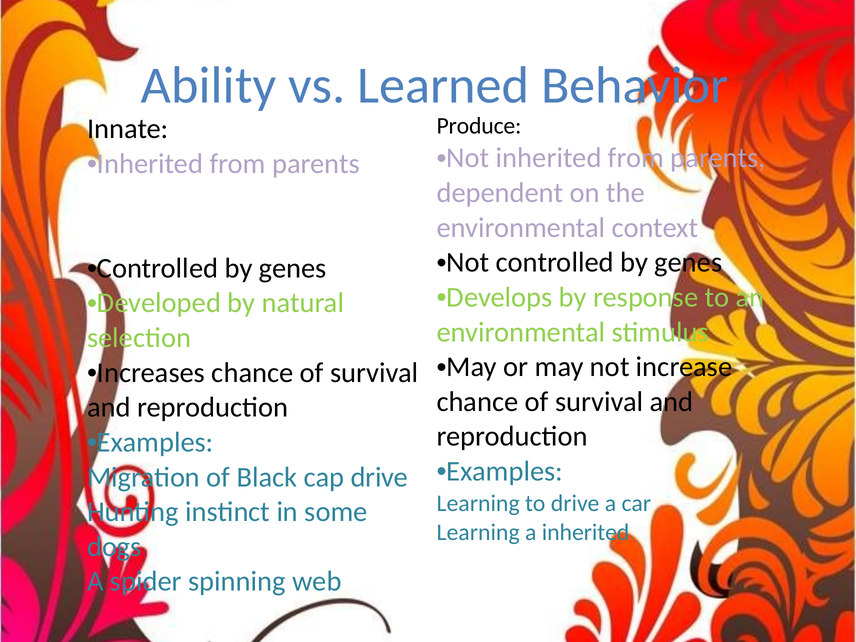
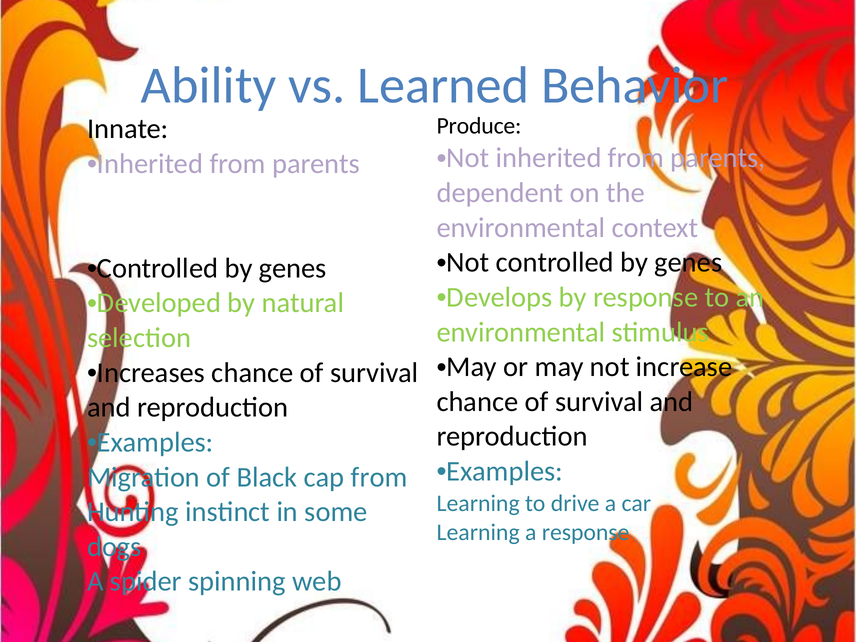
cap drive: drive -> from (379, 477)
a inherited: inherited -> response (586, 532)
